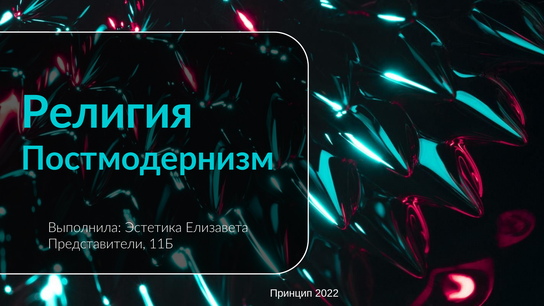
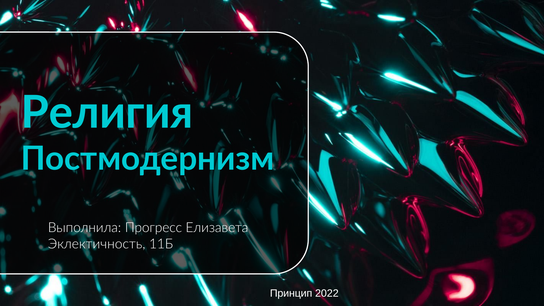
Эстетика: Эстетика -> Прогресс (153, 228)
Представители: Представители -> Эклектичность (97, 244)
